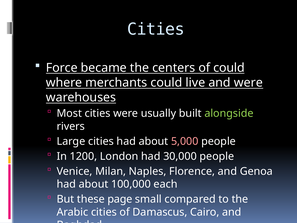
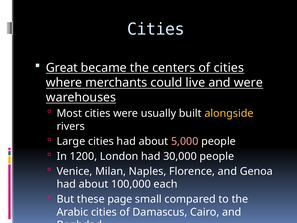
Force: Force -> Great (62, 68)
of could: could -> cities (229, 68)
alongside colour: light green -> yellow (229, 113)
